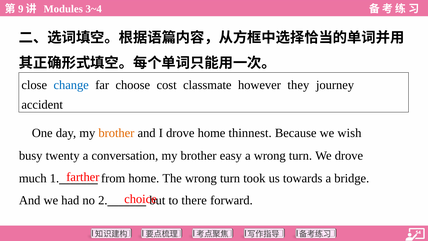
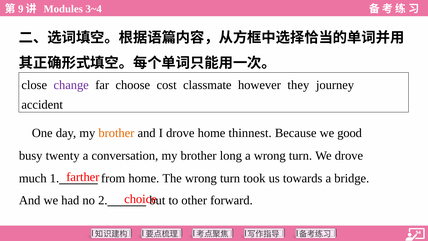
change colour: blue -> purple (71, 85)
wish: wish -> good (350, 133)
easy: easy -> long (231, 156)
there: there -> other (194, 200)
